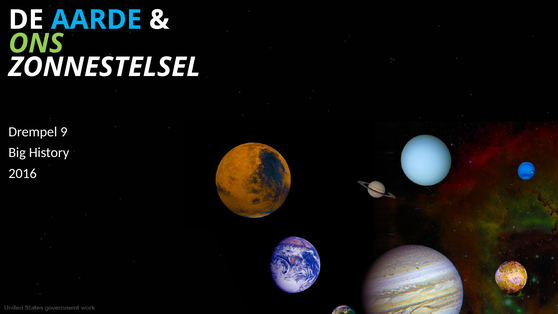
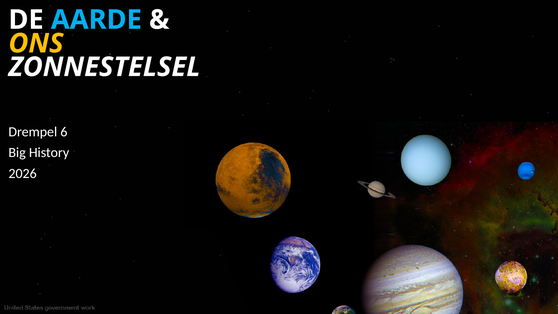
ONS colour: light green -> yellow (36, 43)
9: 9 -> 6 (64, 132)
2016: 2016 -> 2026 (23, 174)
